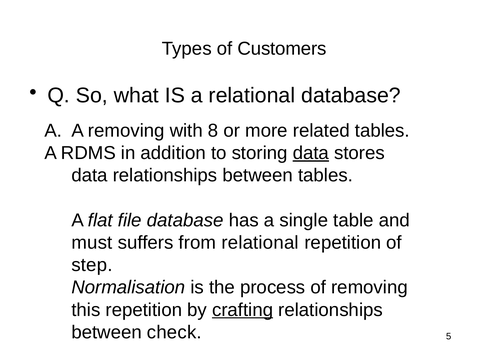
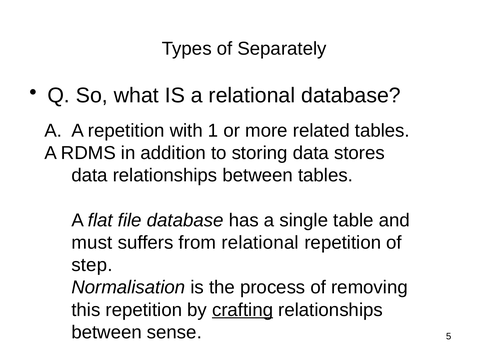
Customers: Customers -> Separately (282, 49)
A removing: removing -> repetition (126, 131)
8: 8 -> 1 (213, 131)
data underline: present -> none (311, 153)
check: check -> sense (174, 332)
